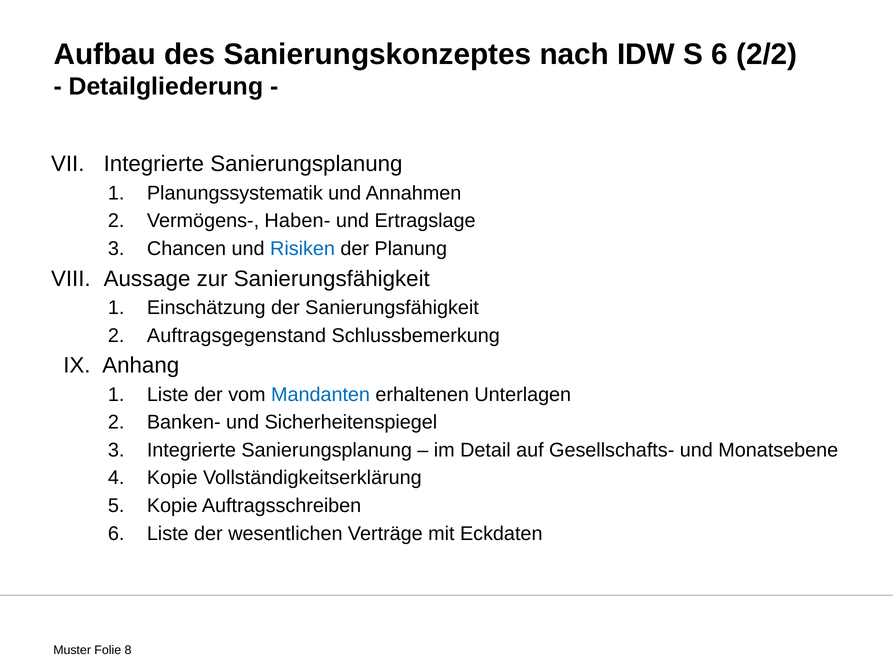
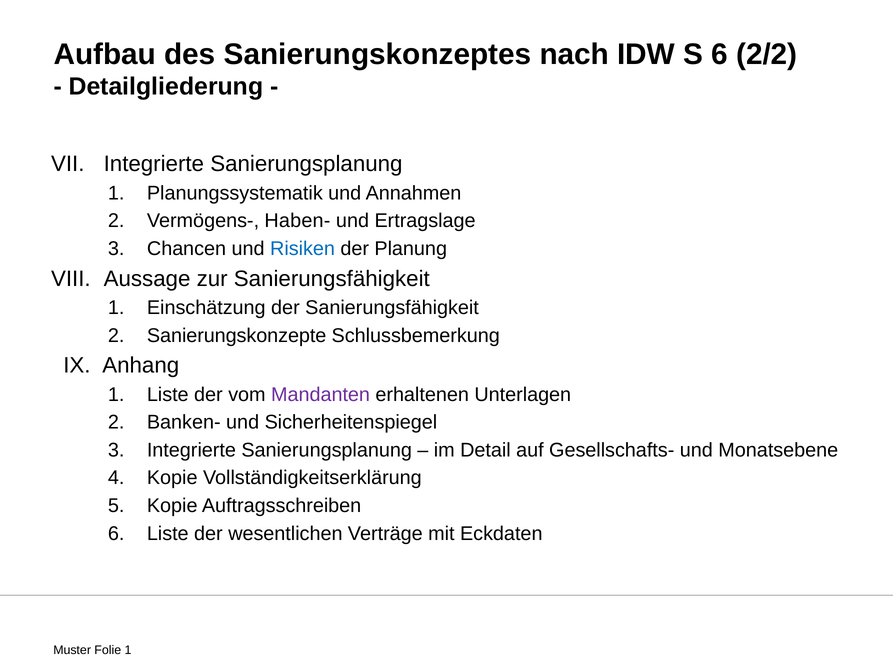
Auftragsgegenstand: Auftragsgegenstand -> Sanierungskonzepte (237, 335)
Mandanten colour: blue -> purple (321, 394)
Folie 8: 8 -> 1 (128, 650)
